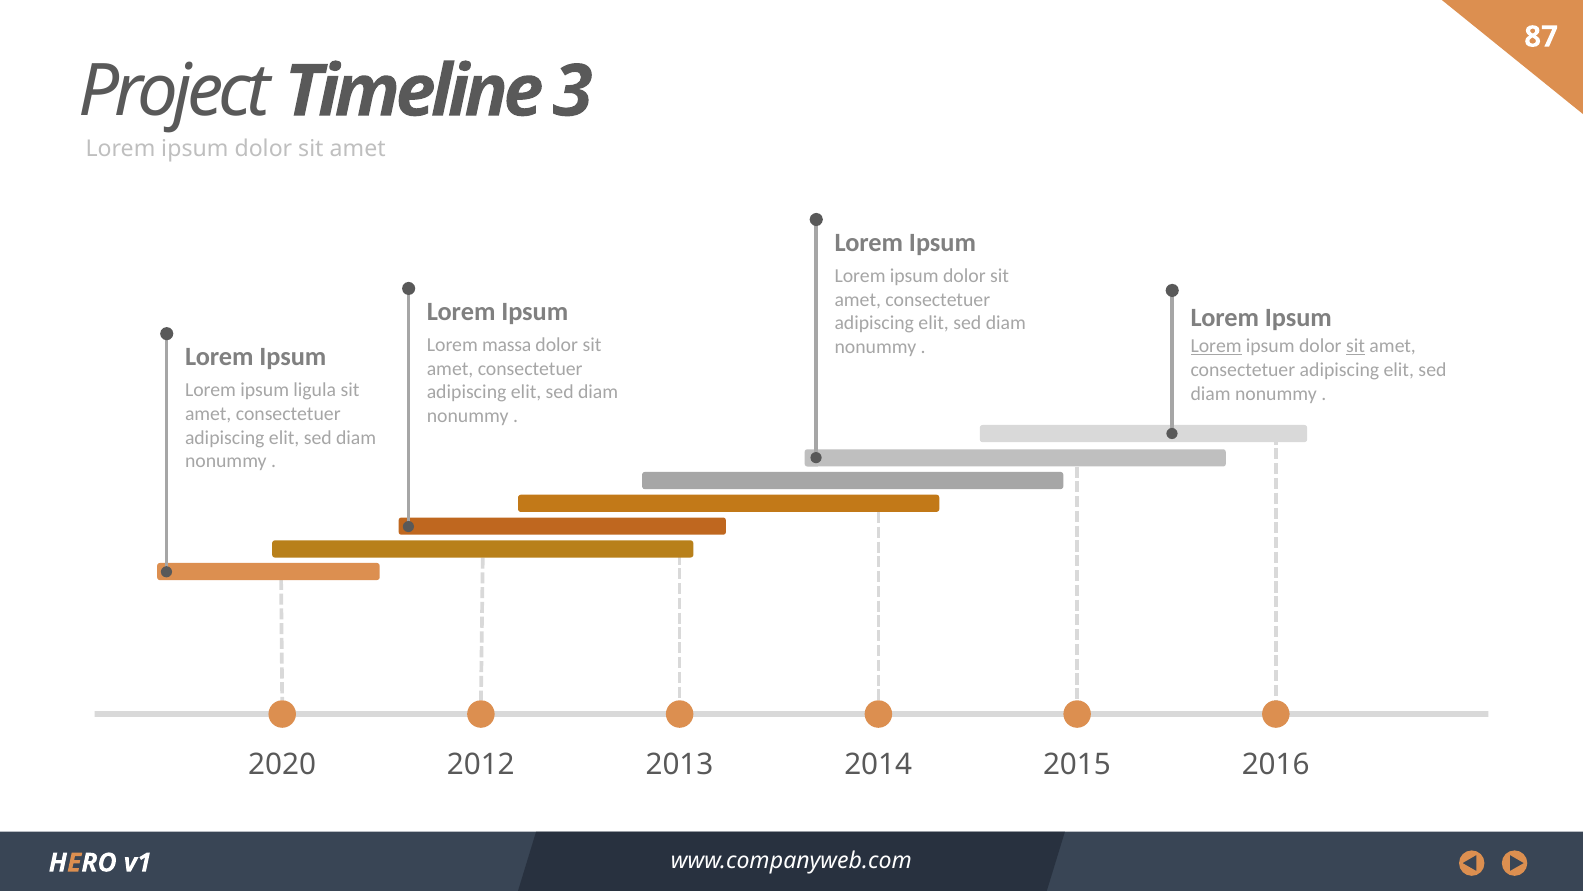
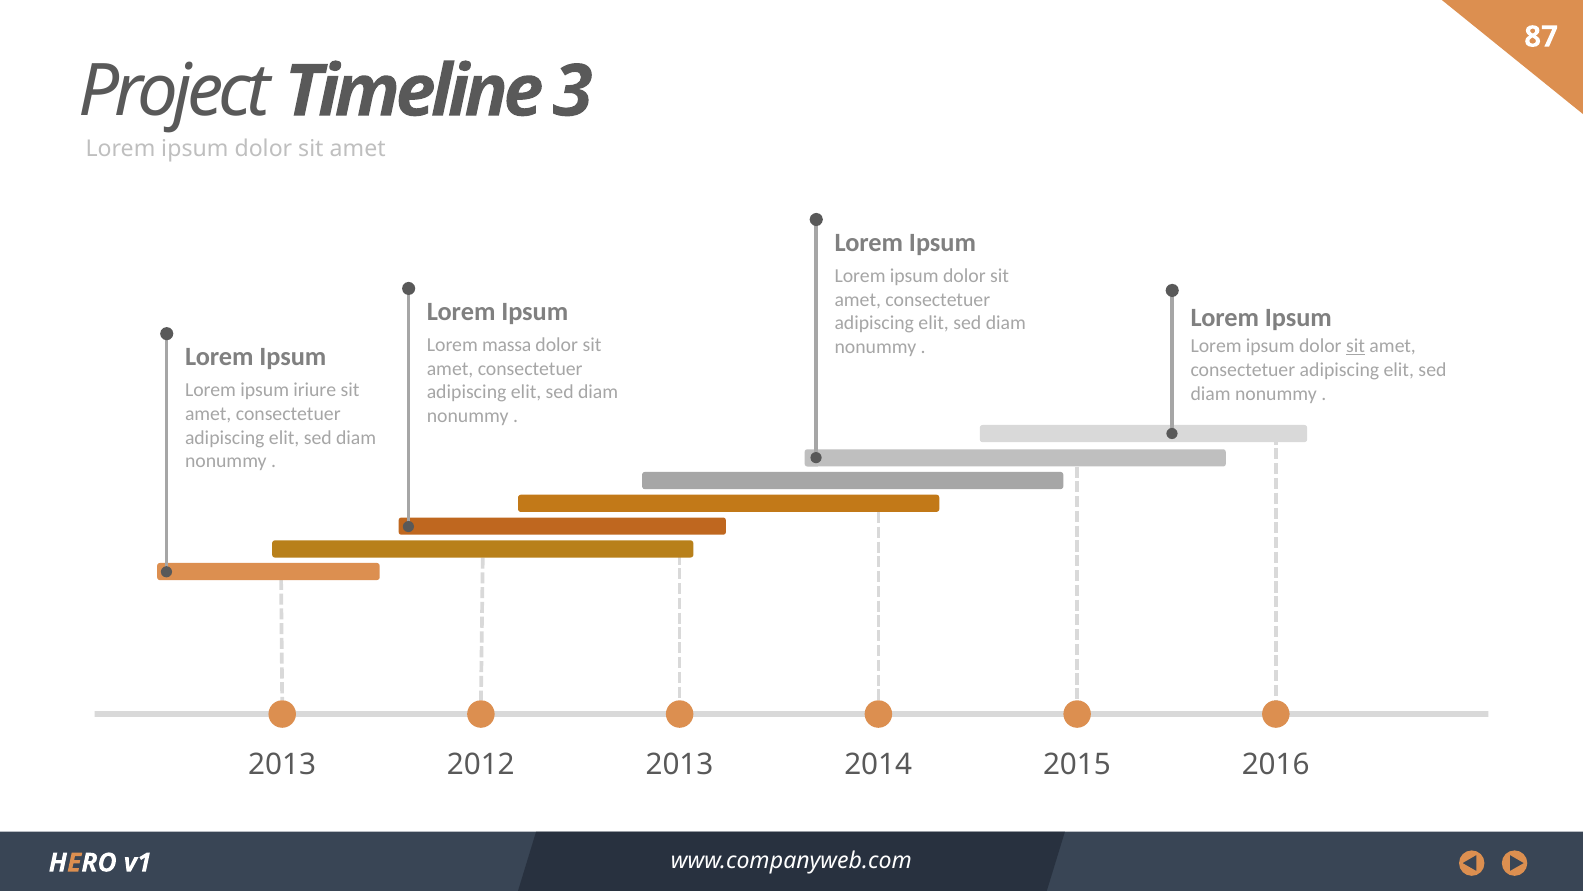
Lorem underline: present -> none (1216, 346)
ligula: ligula -> iriure (315, 390)
2020: 2020 -> 2013 (282, 764)
